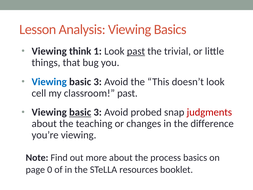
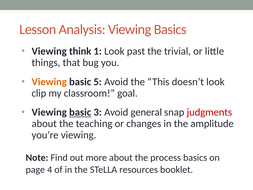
past underline: present -> none (136, 51)
Viewing colour: blue -> orange (49, 82)
3: 3 -> 5 (98, 82)
cell: cell -> clip (39, 93)
classroom past: past -> goal (127, 93)
probed: probed -> general (146, 112)
difference: difference -> amplitude (212, 124)
0: 0 -> 4 (50, 169)
